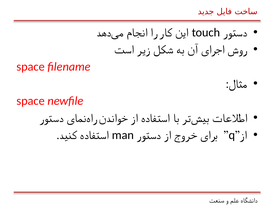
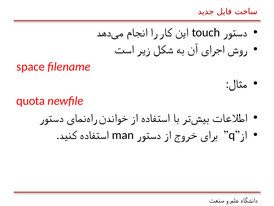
space: space -> quota (31, 101)
